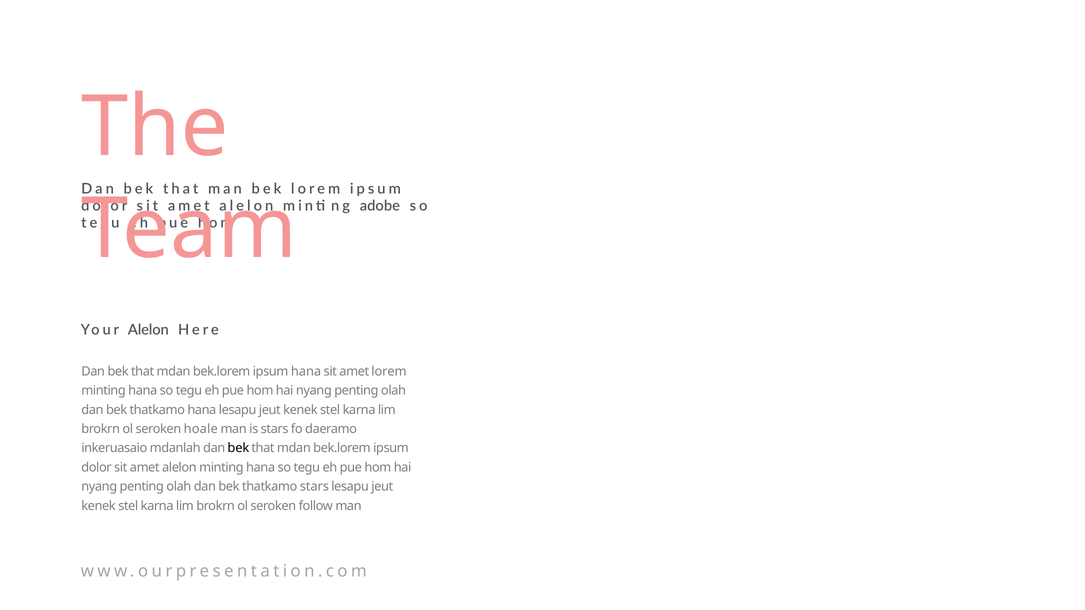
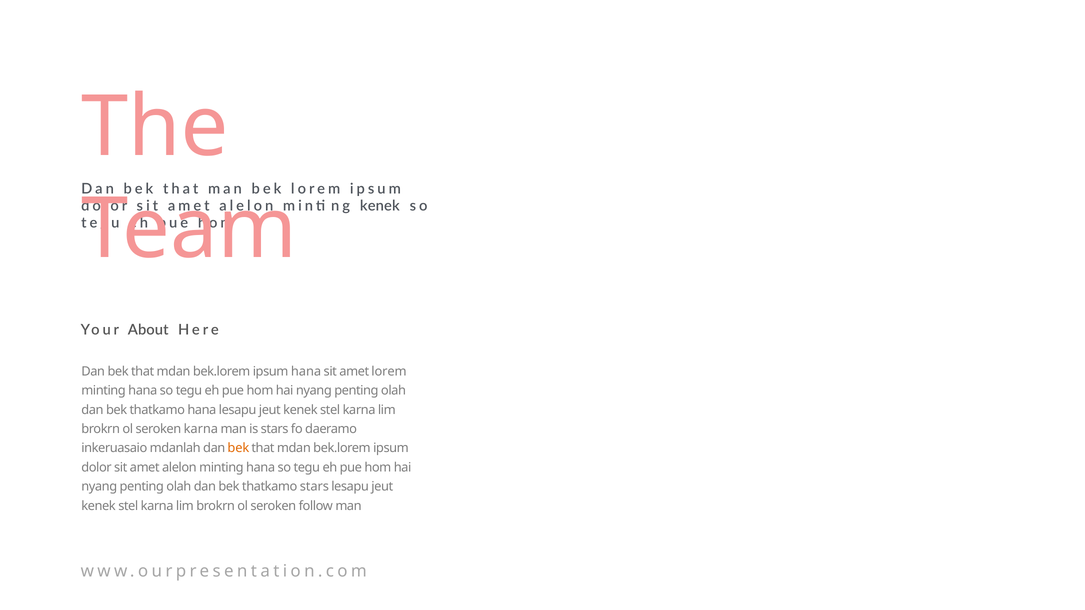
adobe: adobe -> kenek (380, 206)
Your Alelon: Alelon -> About (148, 330)
seroken hoale: hoale -> karna (201, 429)
bek colour: black -> orange (238, 448)
